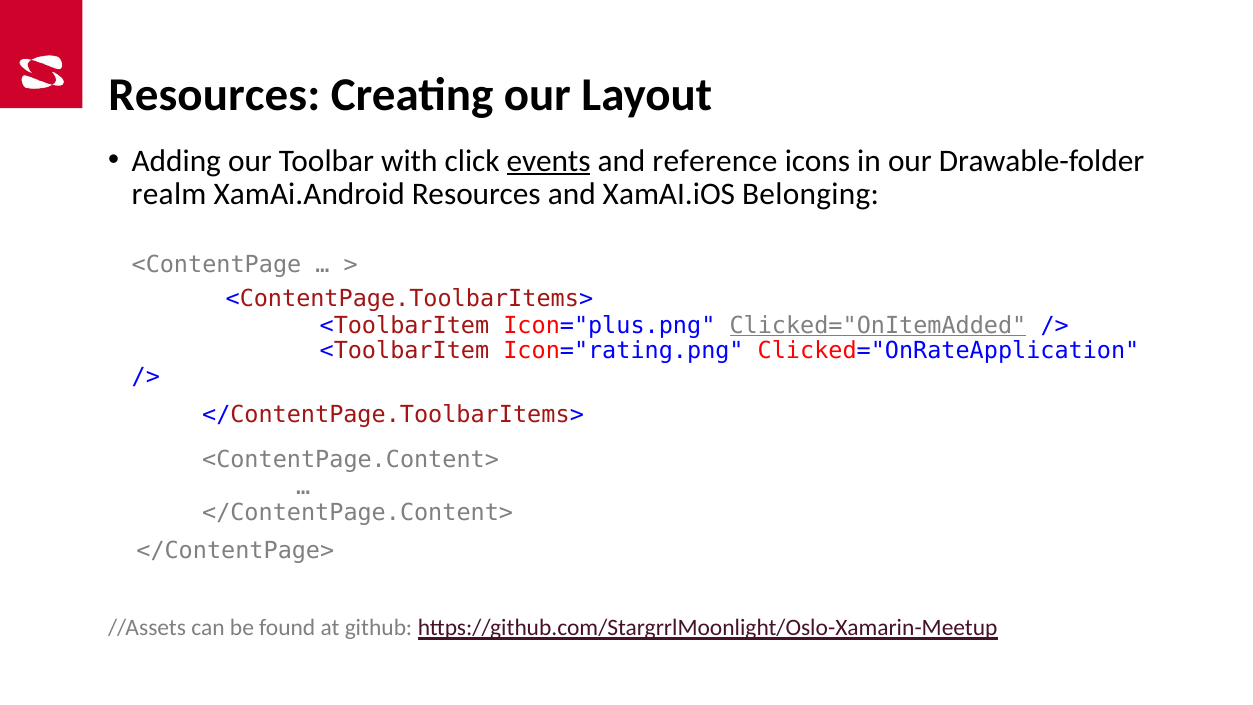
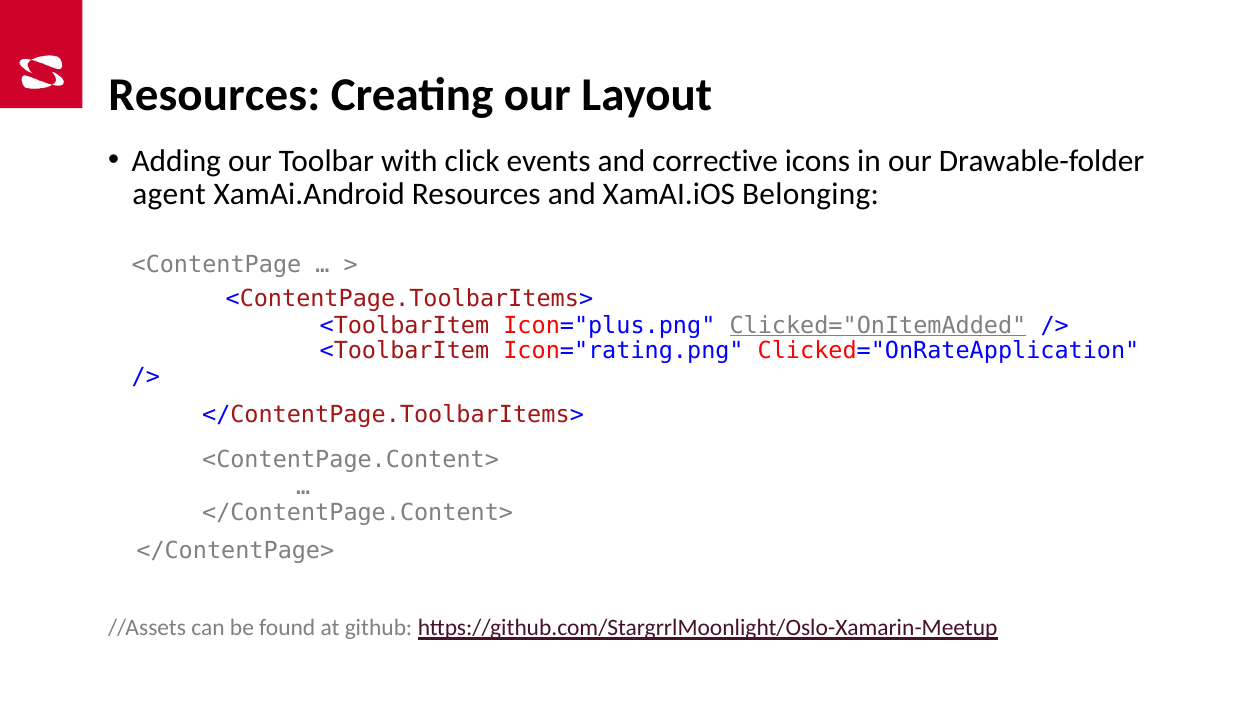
events underline: present -> none (549, 161)
reference: reference -> corrective (715, 161)
realm: realm -> agent (169, 195)
